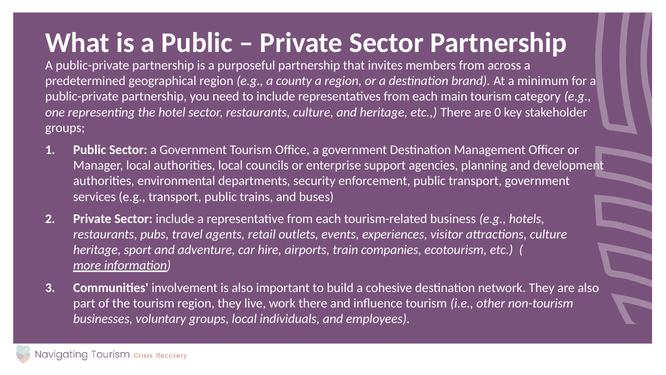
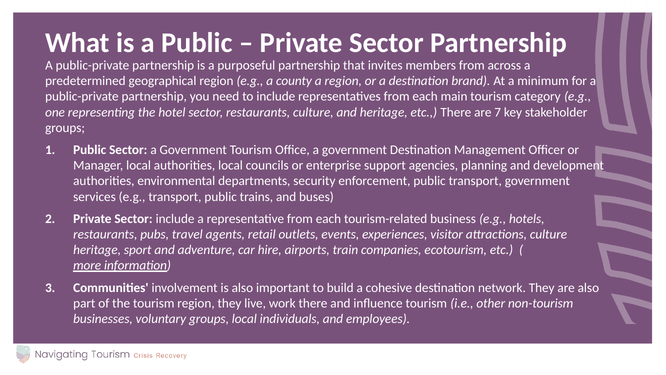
0: 0 -> 7 (498, 112)
